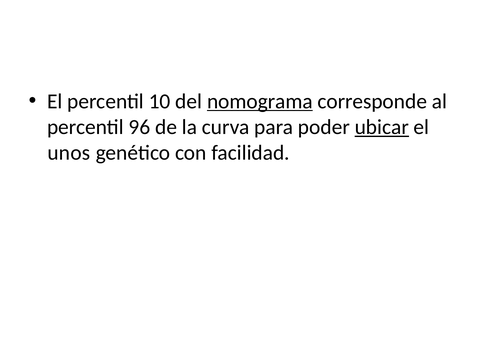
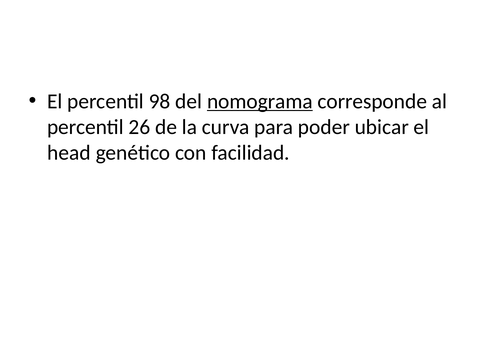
10: 10 -> 98 (160, 101)
96: 96 -> 26 (139, 127)
ubicar underline: present -> none (382, 127)
unos: unos -> head (69, 153)
